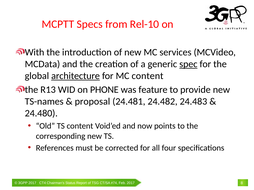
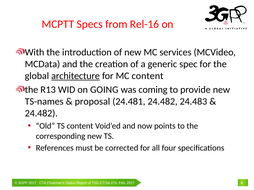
Rel-10: Rel-10 -> Rel-16 (145, 24)
spec underline: present -> none (188, 64)
PHONE: PHONE -> GOING (104, 90)
feature: feature -> coming (153, 90)
24.480: 24.480 -> 24.482 (41, 114)
